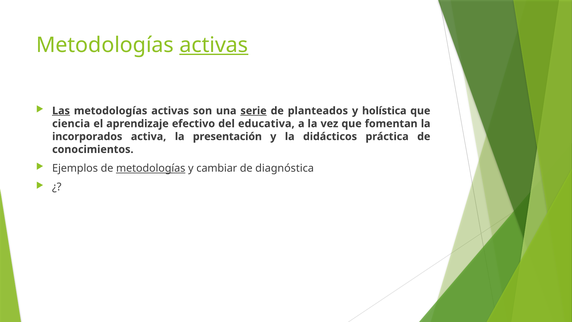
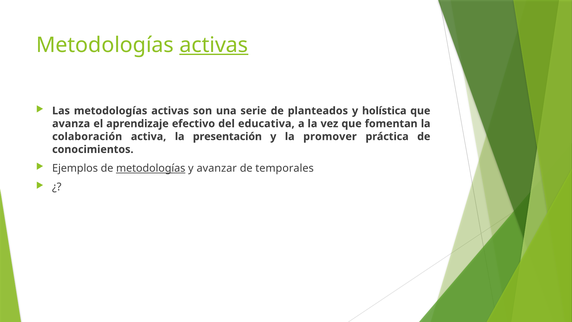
Las underline: present -> none (61, 111)
serie underline: present -> none (254, 111)
ciencia: ciencia -> avanza (71, 124)
incorporados: incorporados -> colaboración (87, 136)
didácticos: didácticos -> promover (330, 136)
cambiar: cambiar -> avanzar (217, 168)
diagnóstica: diagnóstica -> temporales (285, 168)
